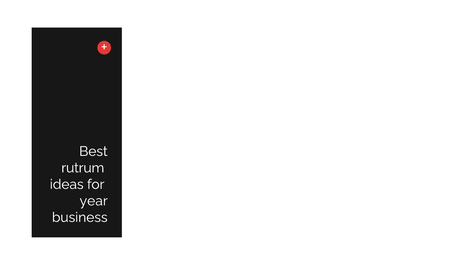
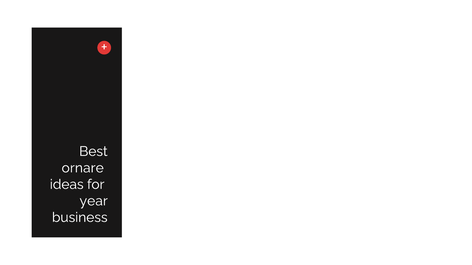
rutrum: rutrum -> ornare (83, 168)
